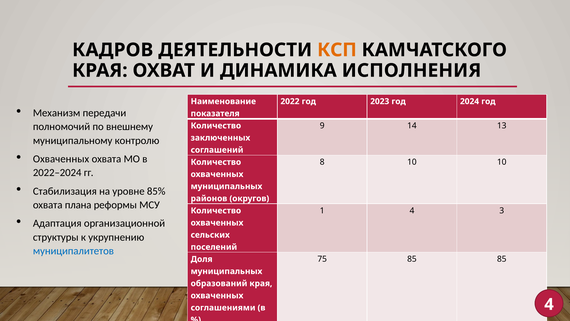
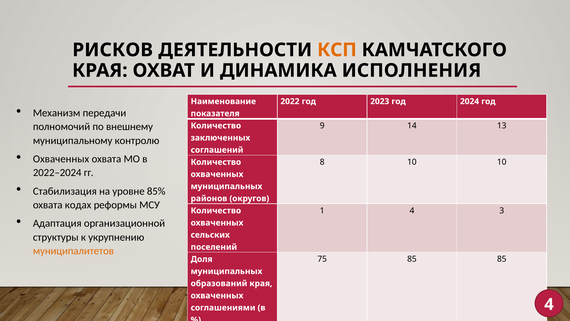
КАДРОВ: КАДРОВ -> РИСКОВ (113, 50)
плана: плана -> кодах (78, 205)
муниципалитетов colour: blue -> orange (73, 251)
